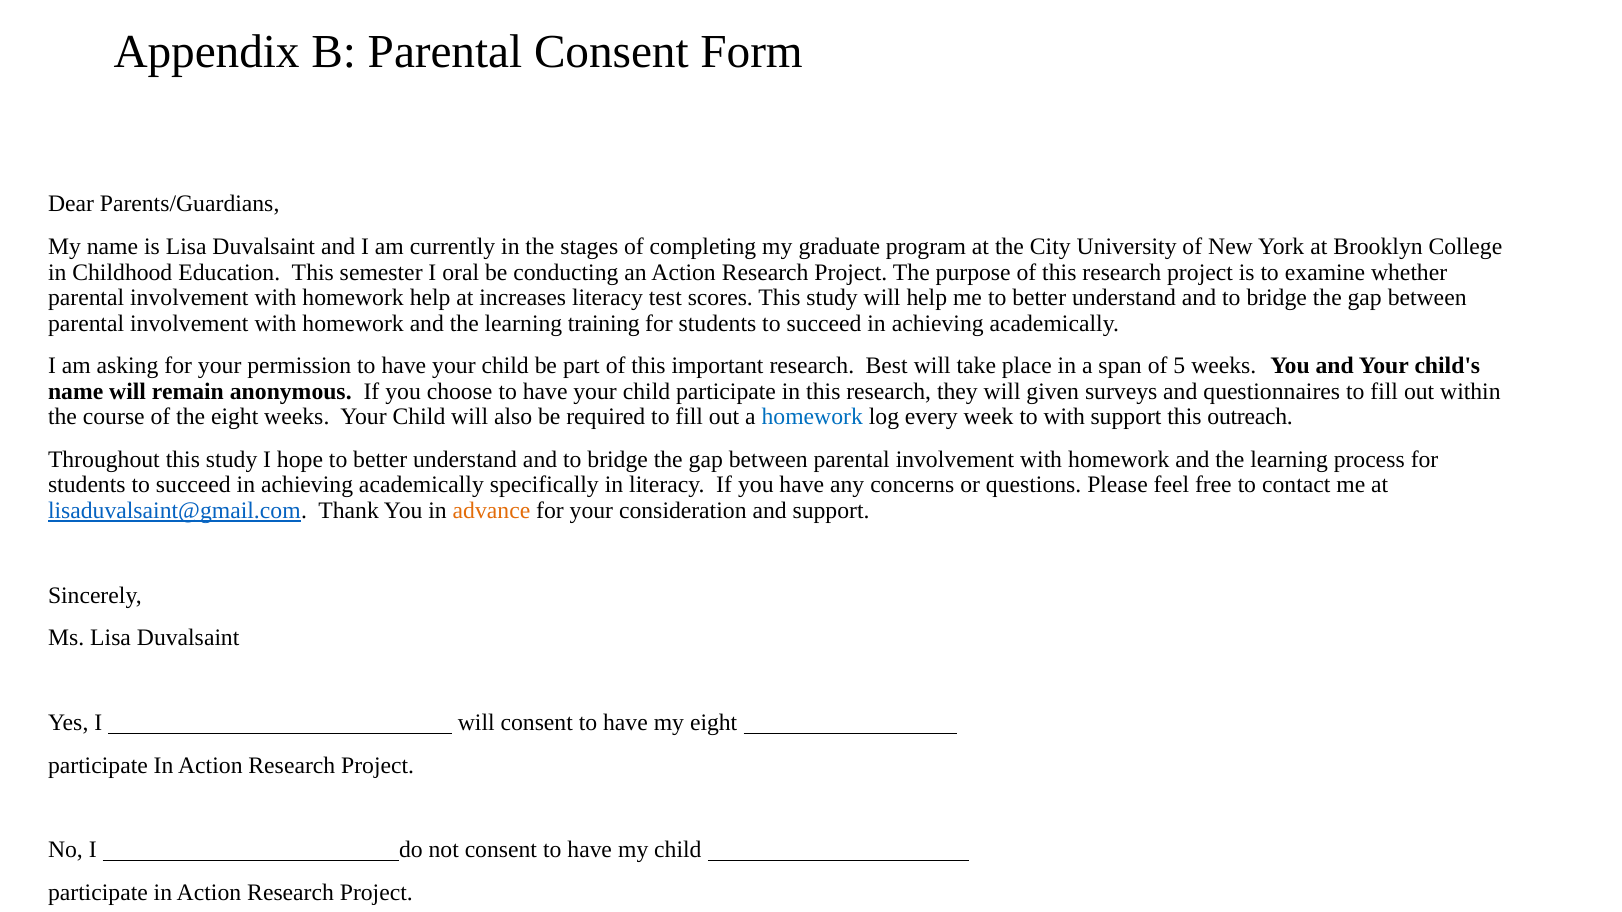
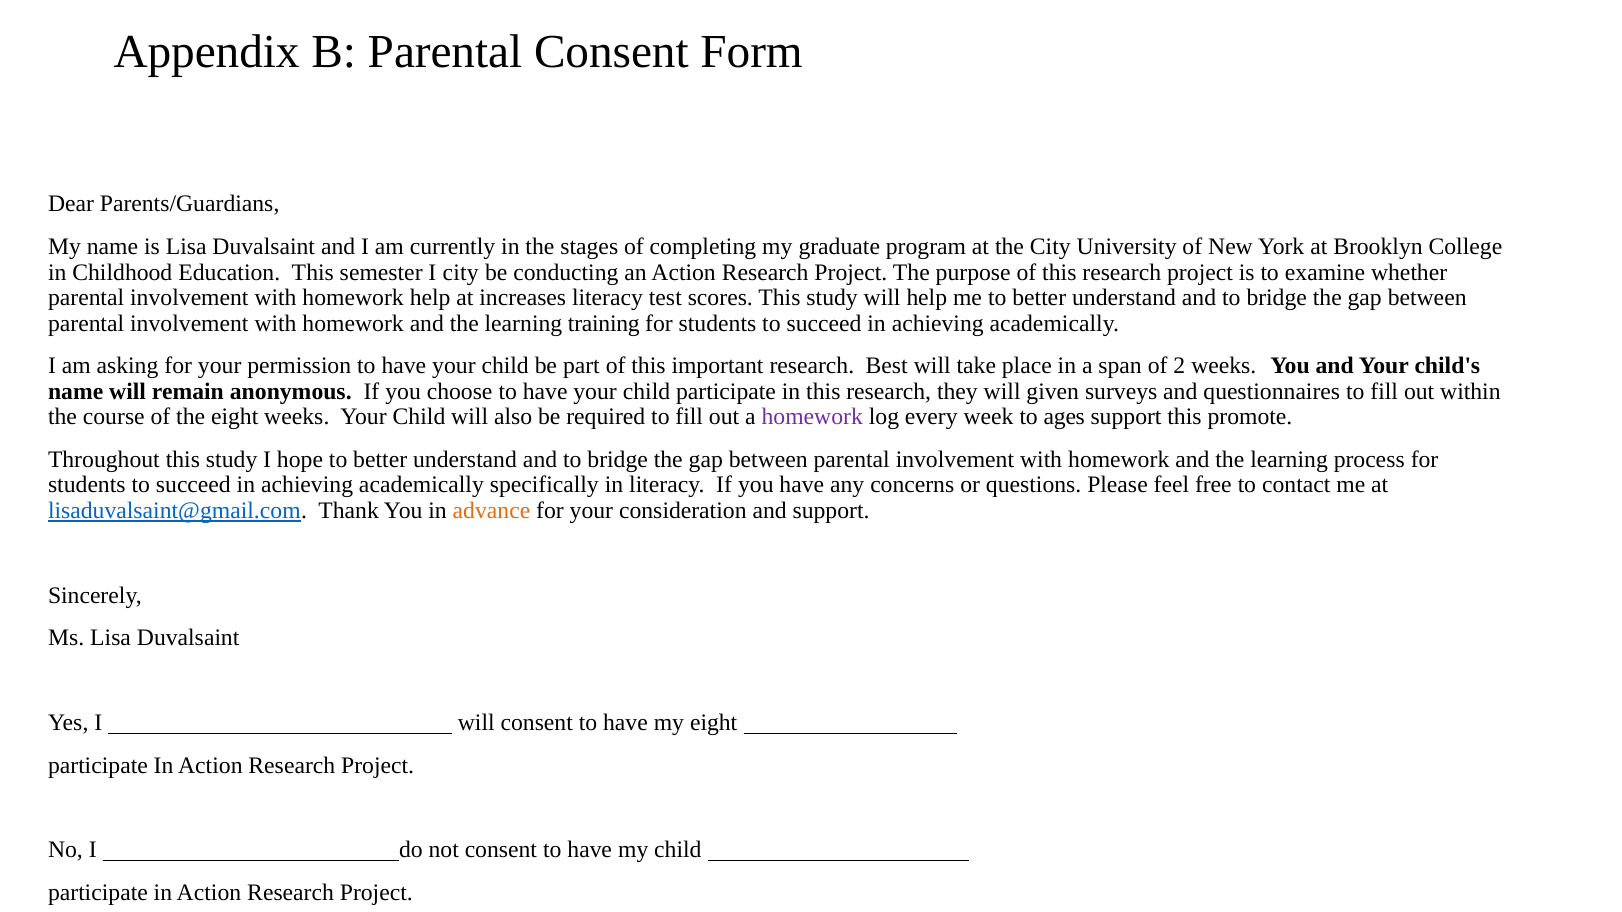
I oral: oral -> city (461, 272)
5: 5 -> 2 (1179, 366)
homework colour: blue -> purple (812, 417)
to with: with -> ages (1064, 417)
outreach: outreach -> promote (1250, 417)
